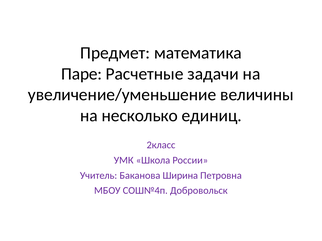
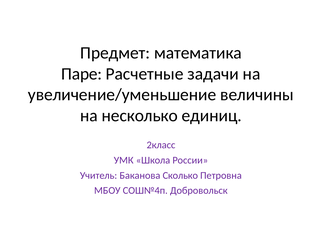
Ширина: Ширина -> Сколько (180, 176)
